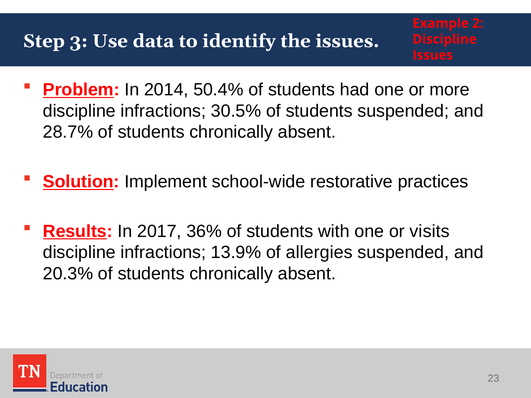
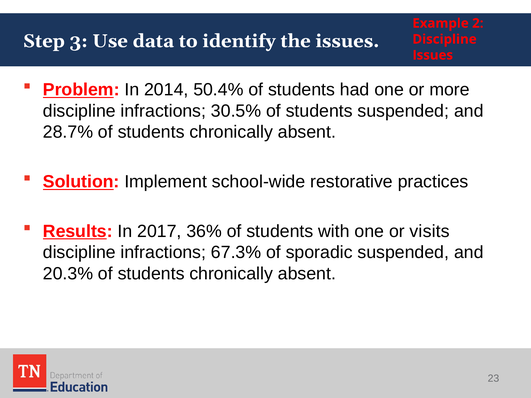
13.9%: 13.9% -> 67.3% (236, 253)
allergies: allergies -> sporadic (319, 253)
